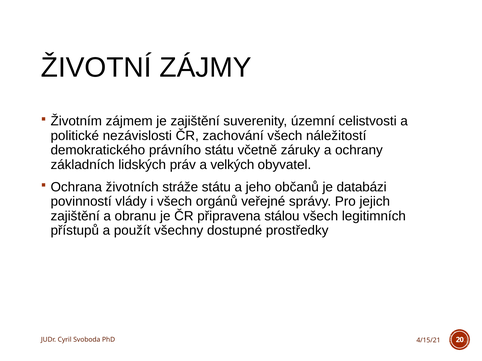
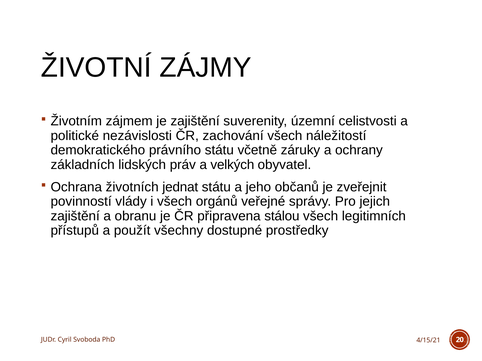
stráže: stráže -> jednat (180, 187)
databázi: databázi -> zveřejnit (362, 187)
